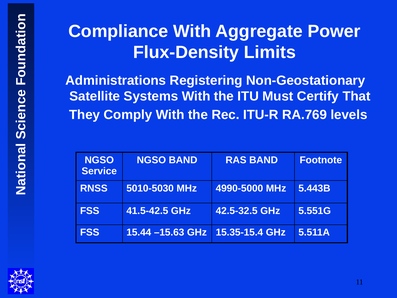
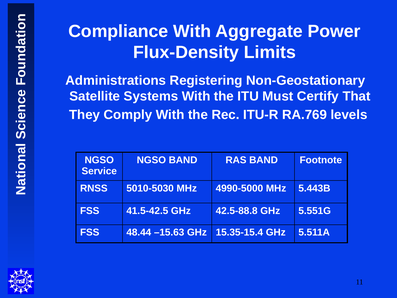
42.5-32.5: 42.5-32.5 -> 42.5-88.8 (237, 211)
15.44: 15.44 -> 48.44 (139, 232)
